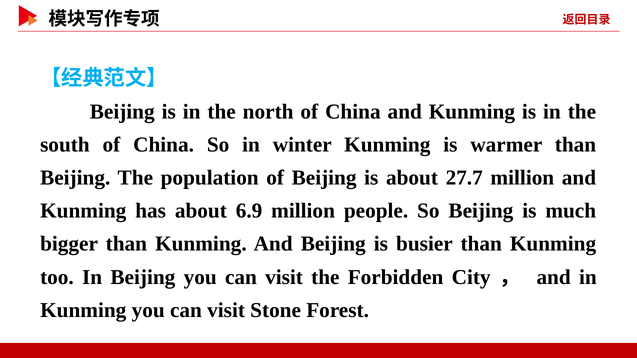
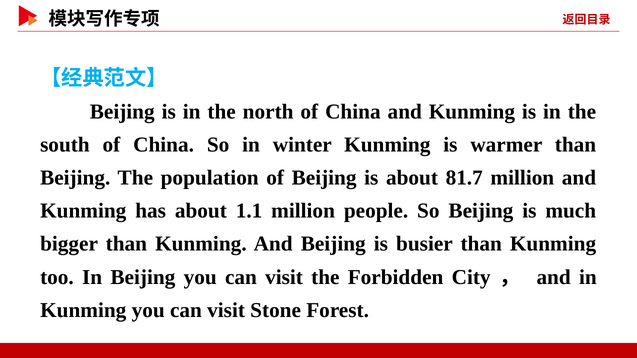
27.7: 27.7 -> 81.7 (464, 178)
6.9: 6.9 -> 1.1 (249, 211)
